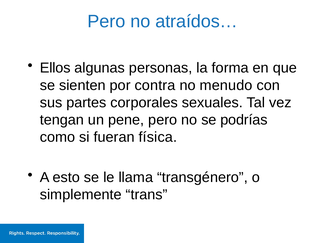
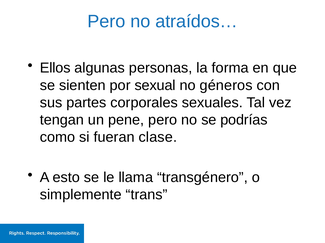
contra: contra -> sexual (155, 86)
menudo: menudo -> géneros (226, 86)
física: física -> clase (158, 138)
